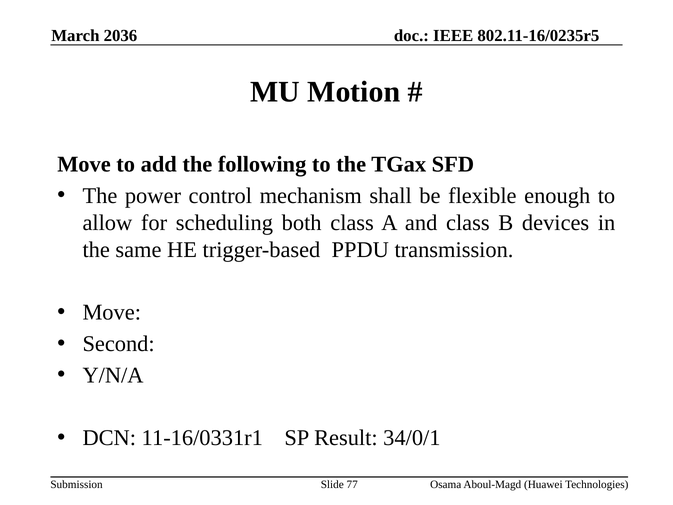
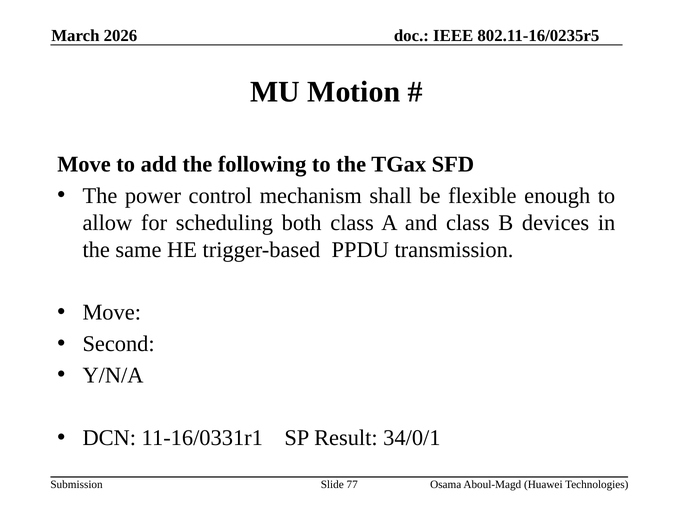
2036: 2036 -> 2026 (120, 36)
